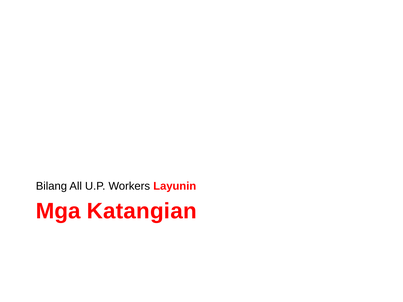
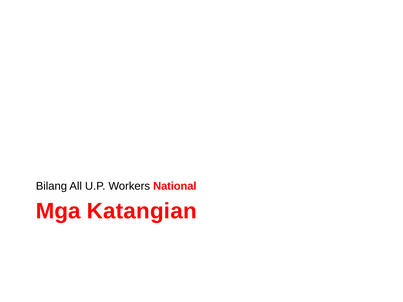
Layunin: Layunin -> National (175, 186)
